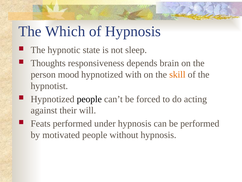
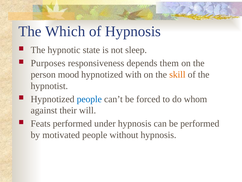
Thoughts: Thoughts -> Purposes (48, 63)
brain: brain -> them (169, 63)
people colour: black -> blue (89, 99)
acting: acting -> whom (195, 99)
